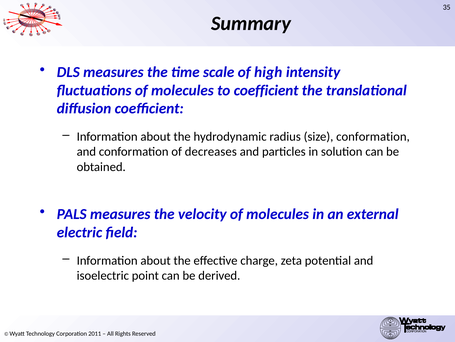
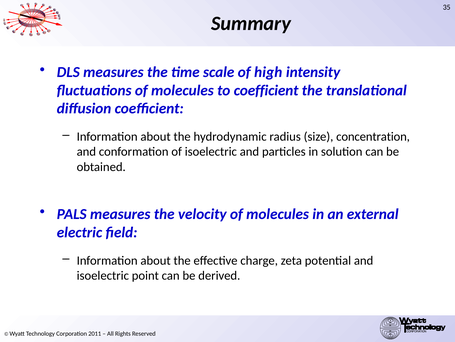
size conformation: conformation -> concentration (373, 136)
of decreases: decreases -> isoelectric (211, 151)
